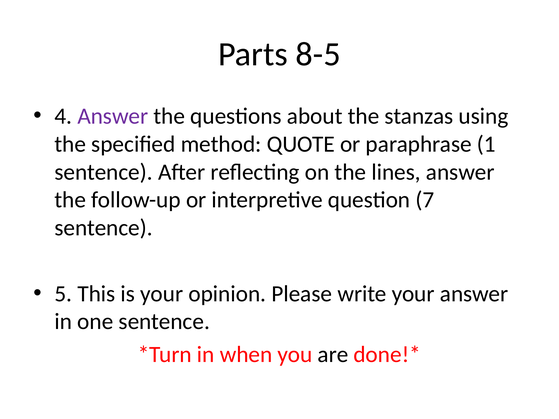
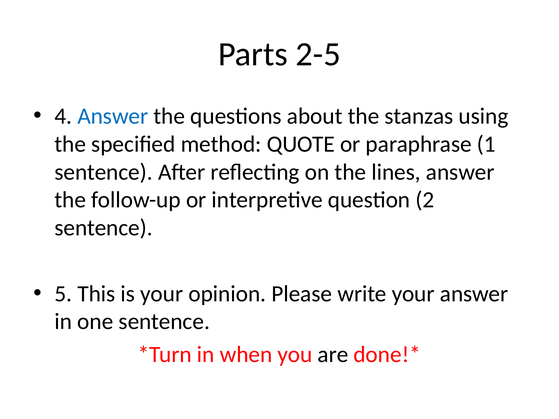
8-5: 8-5 -> 2-5 (318, 54)
Answer colour: purple -> blue (113, 116)
7: 7 -> 2 (425, 200)
